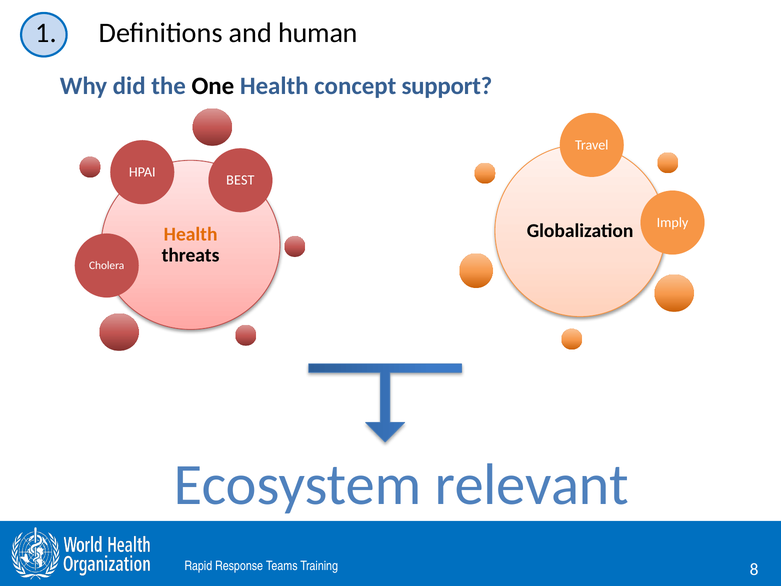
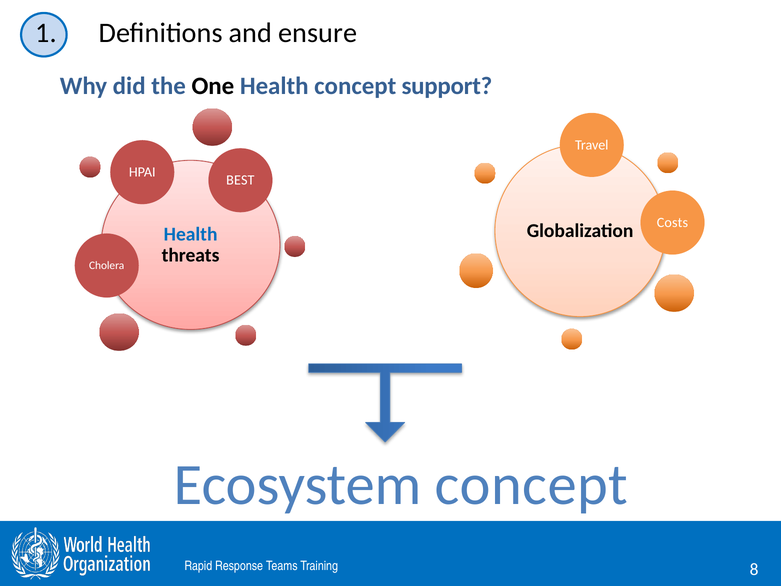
human: human -> ensure (318, 33)
Imply: Imply -> Costs (672, 222)
Health colour: orange -> blue (191, 234)
Ecosystem relevant: relevant -> concept (531, 485)
